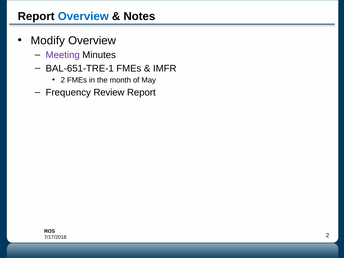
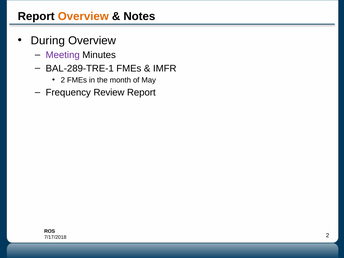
Overview colour: blue -> orange (83, 16)
Modify: Modify -> During (48, 41)
BAL-651-TRE-1: BAL-651-TRE-1 -> BAL-289-TRE-1 (80, 68)
